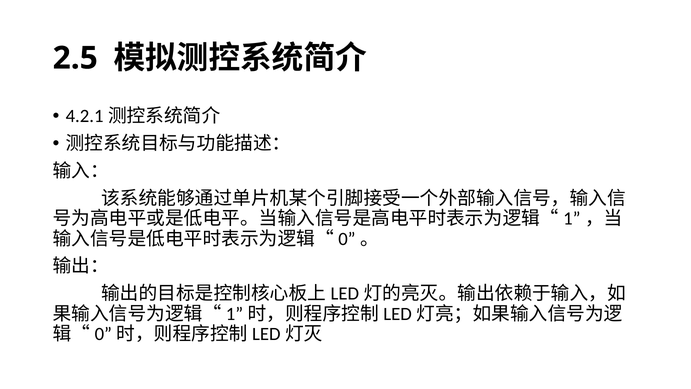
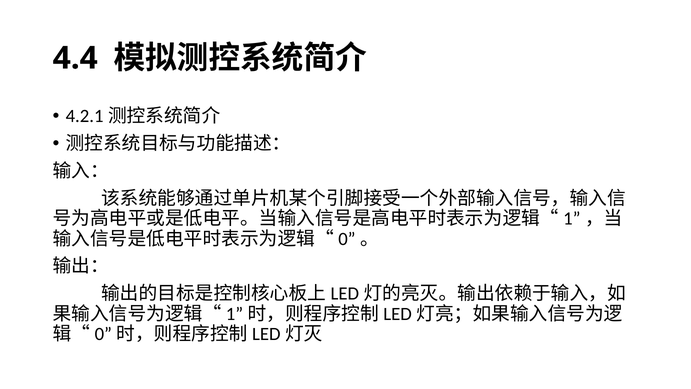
2.5: 2.5 -> 4.4 (75, 58)
